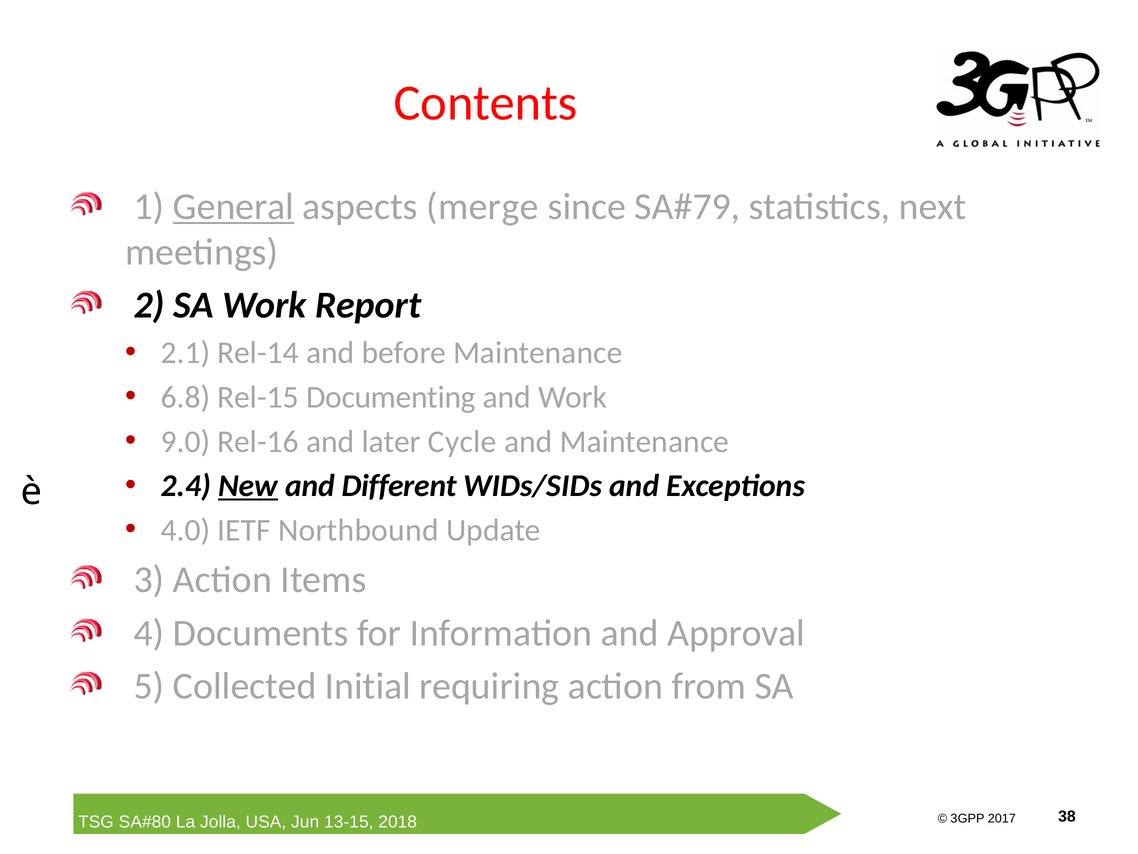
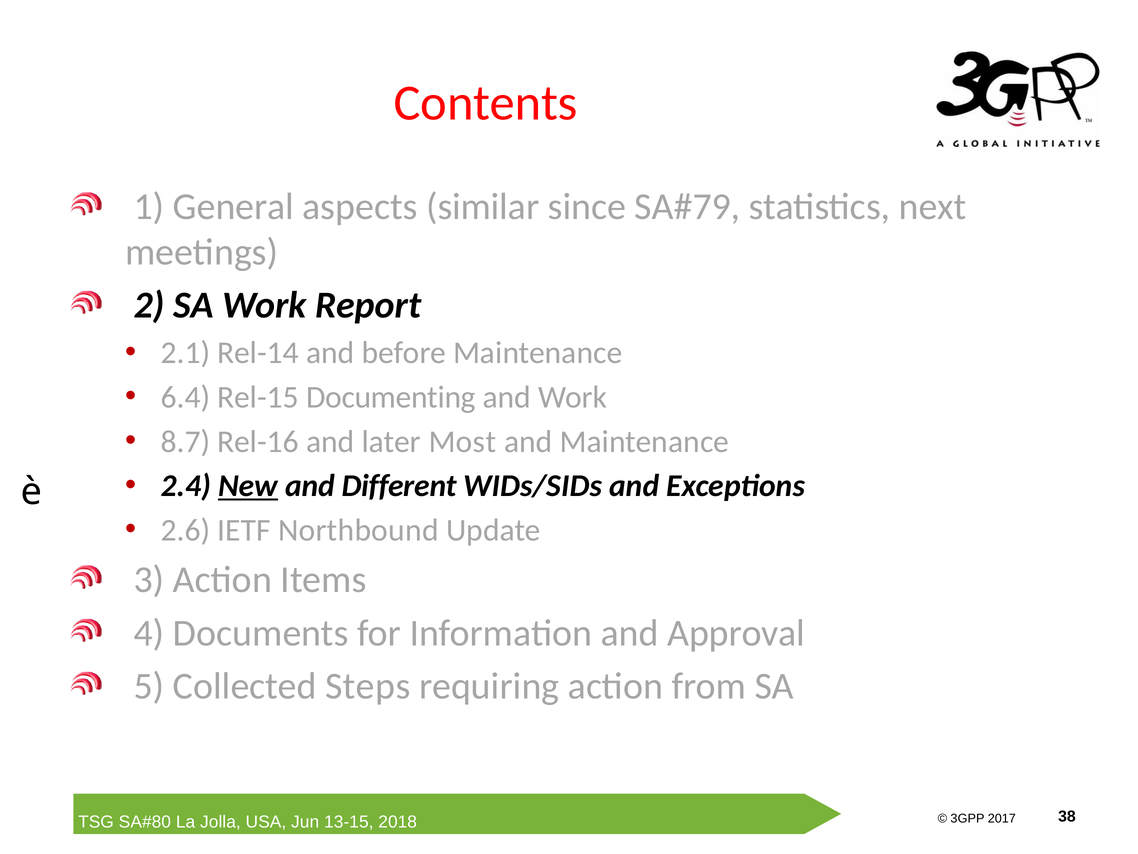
General underline: present -> none (233, 207)
merge: merge -> similar (483, 207)
6.8: 6.8 -> 6.4 (186, 397)
9.0: 9.0 -> 8.7 (186, 441)
Cycle: Cycle -> Most (462, 441)
4.0: 4.0 -> 2.6 (186, 530)
Initial: Initial -> Steps (368, 686)
